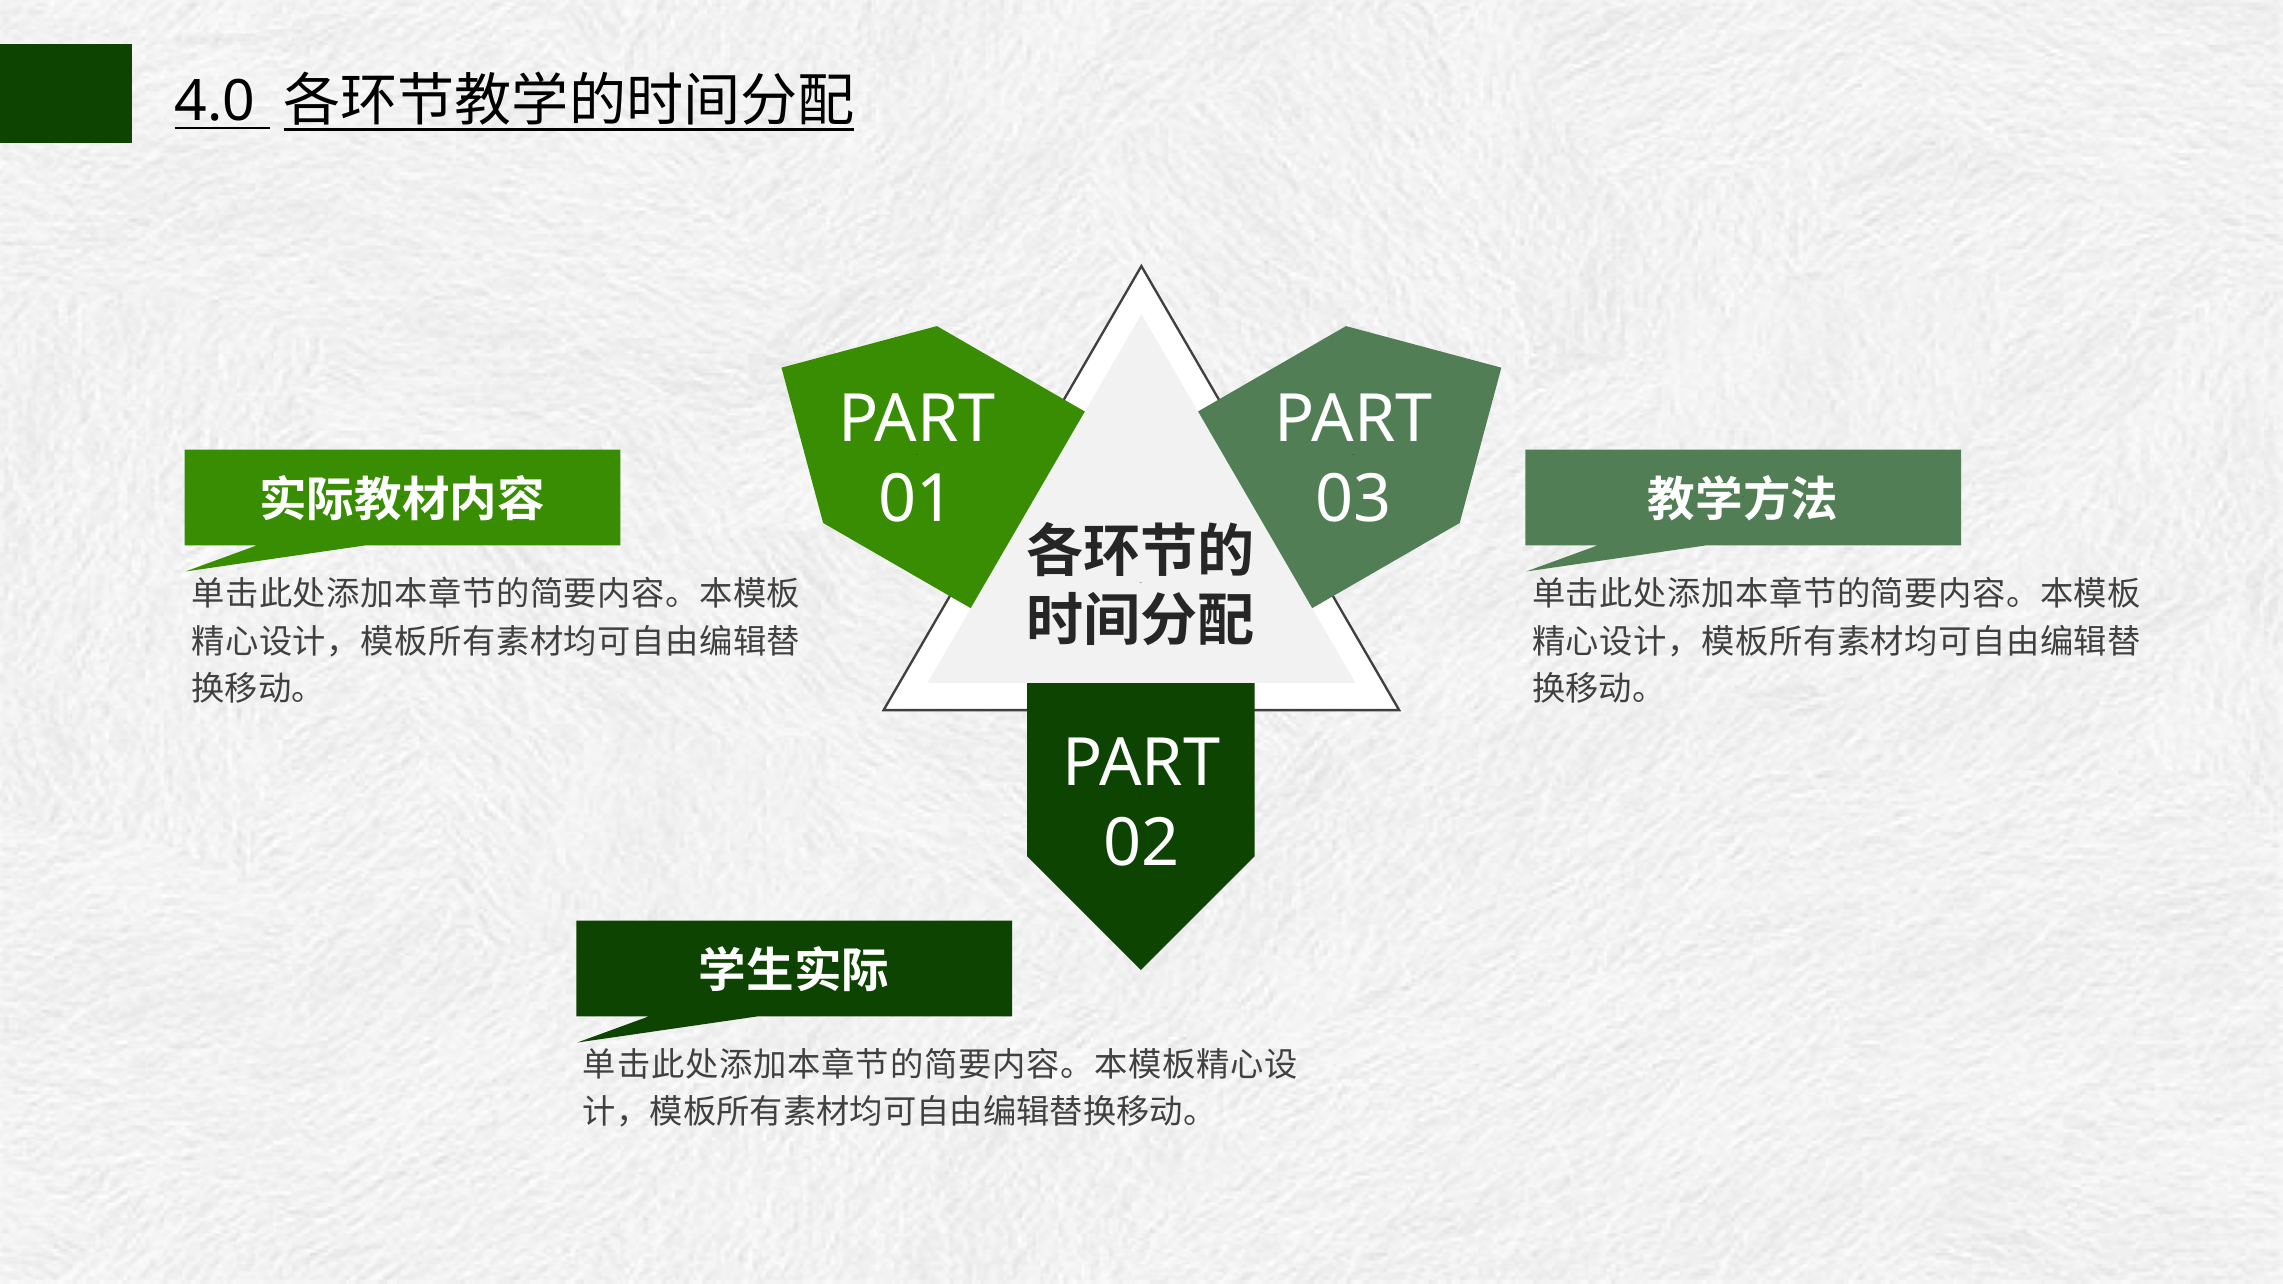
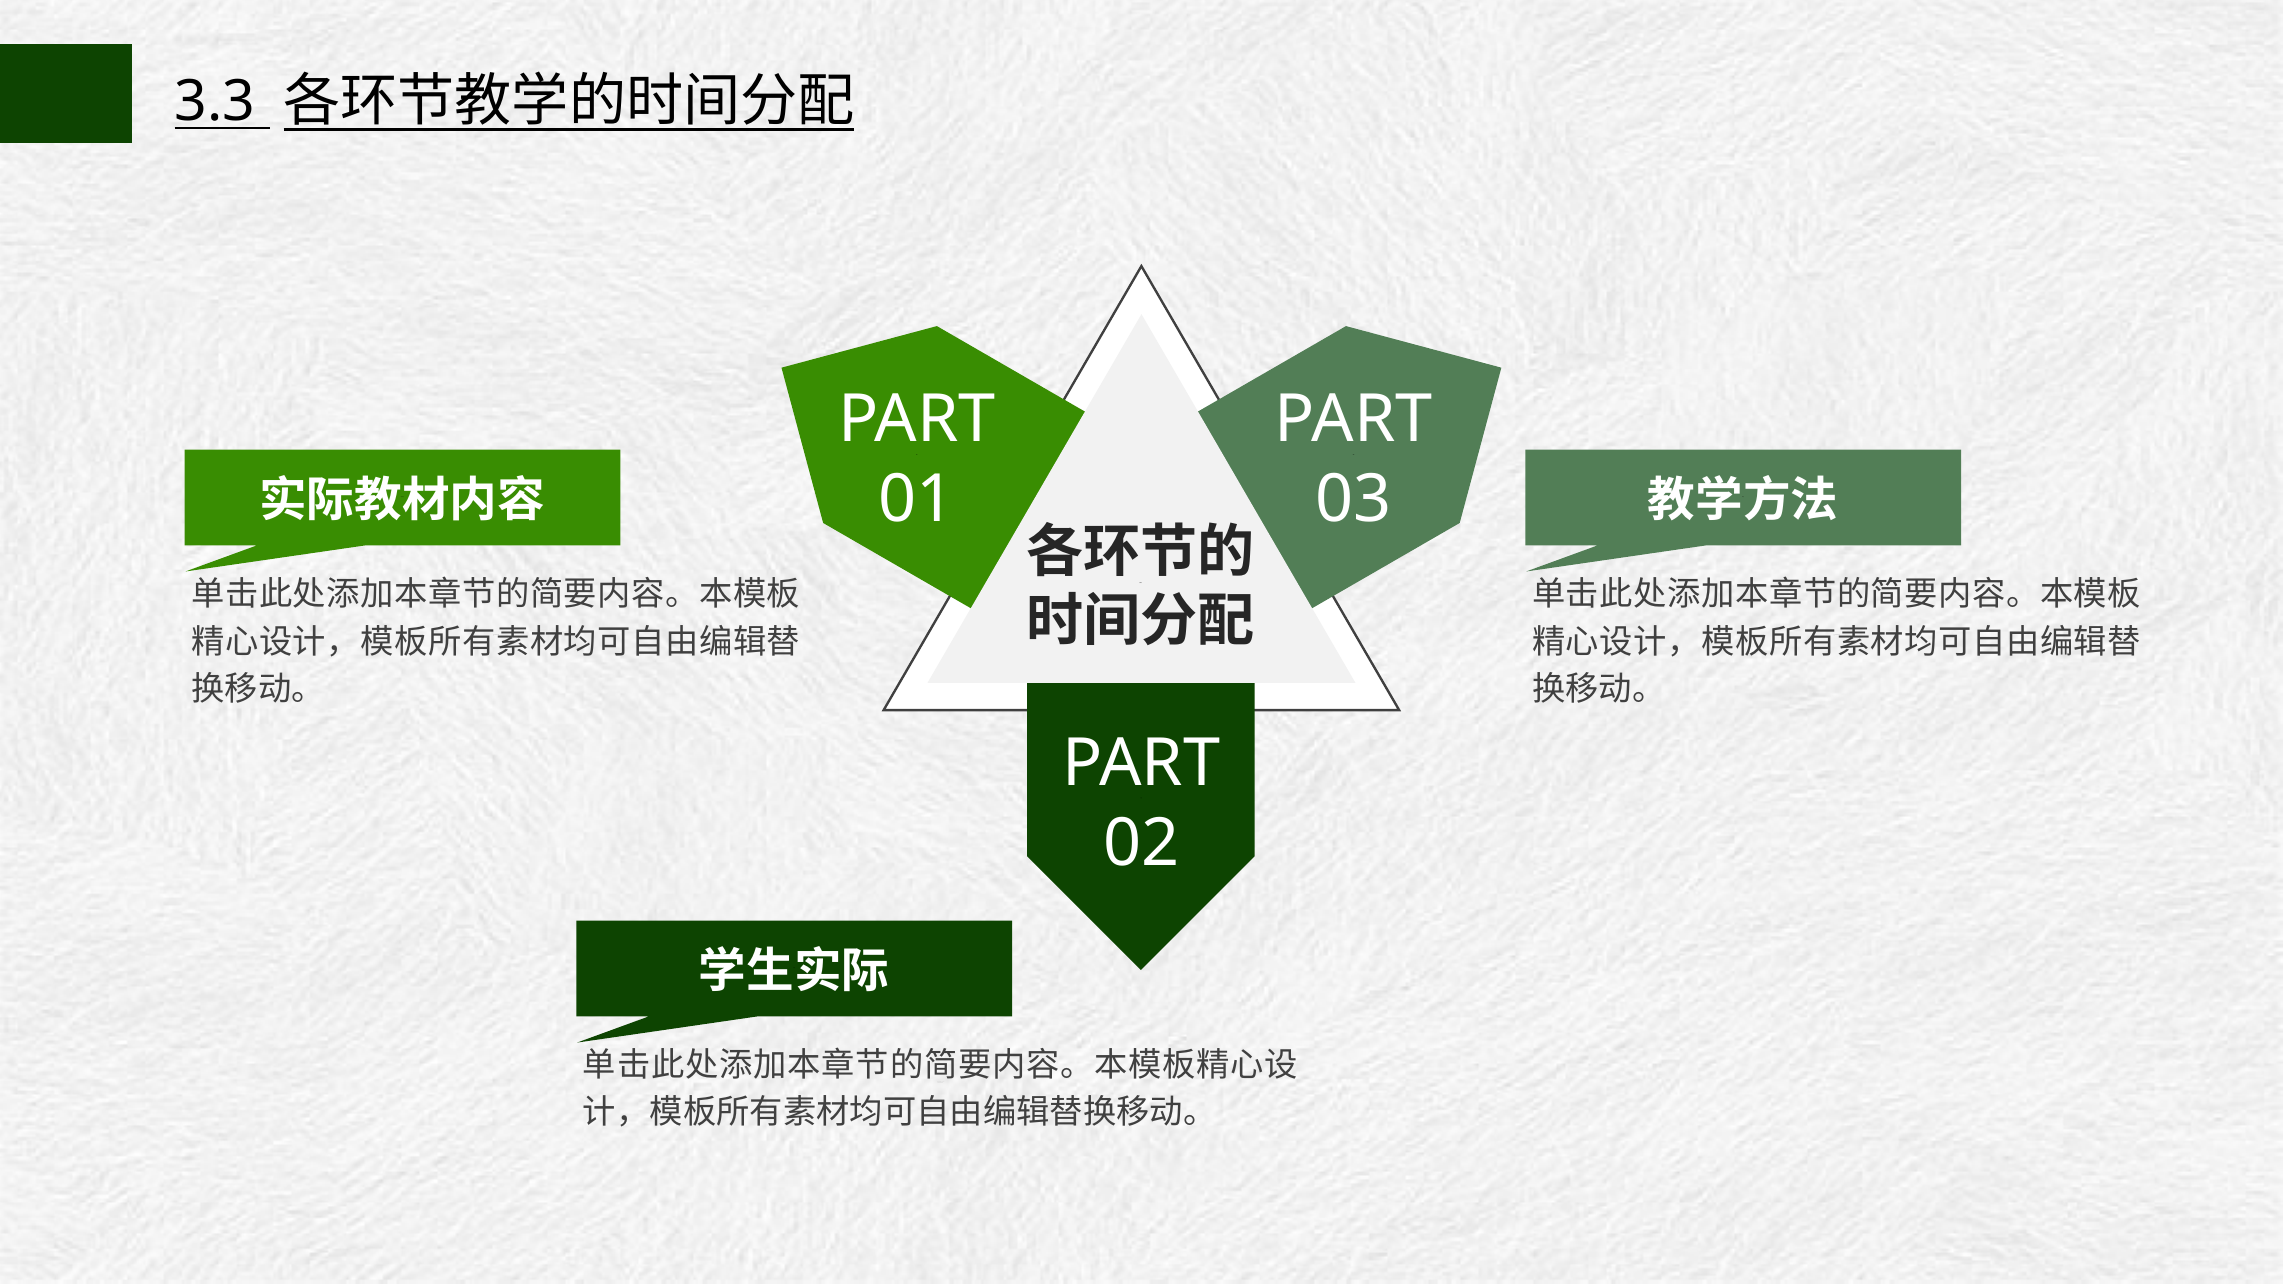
4.0: 4.0 -> 3.3 (215, 102)
